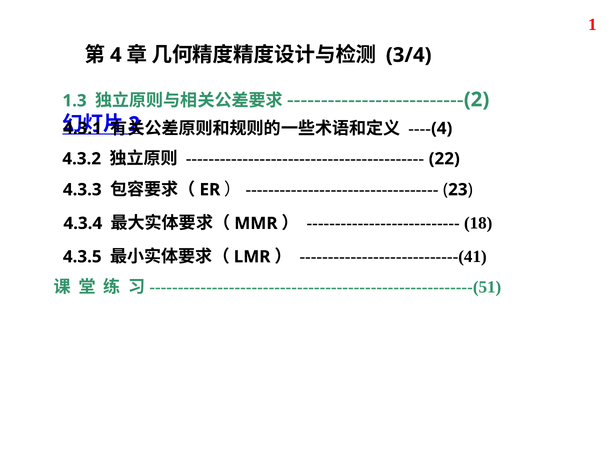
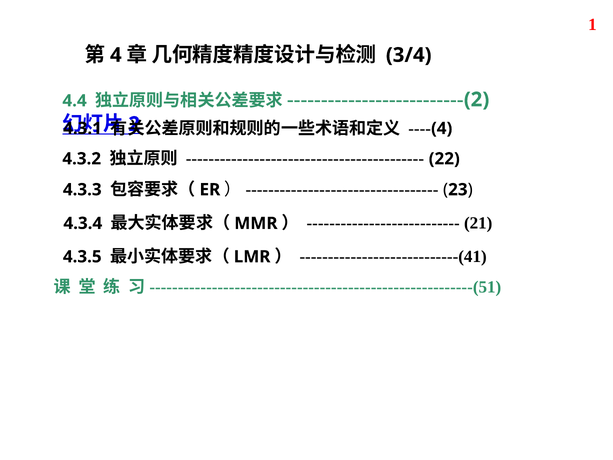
1.3: 1.3 -> 4.4 (75, 101)
18: 18 -> 21 (478, 223)
